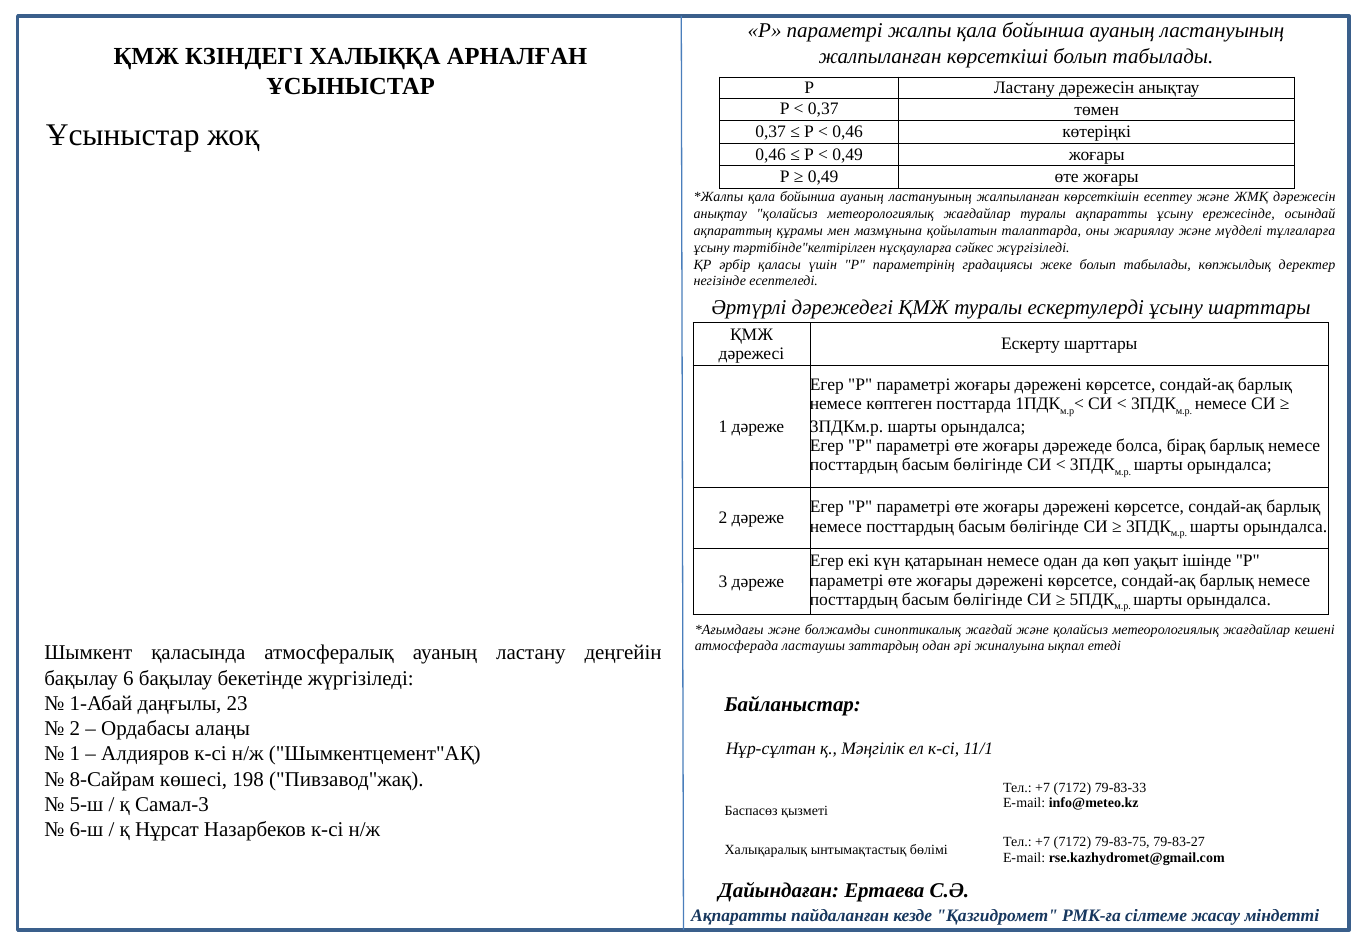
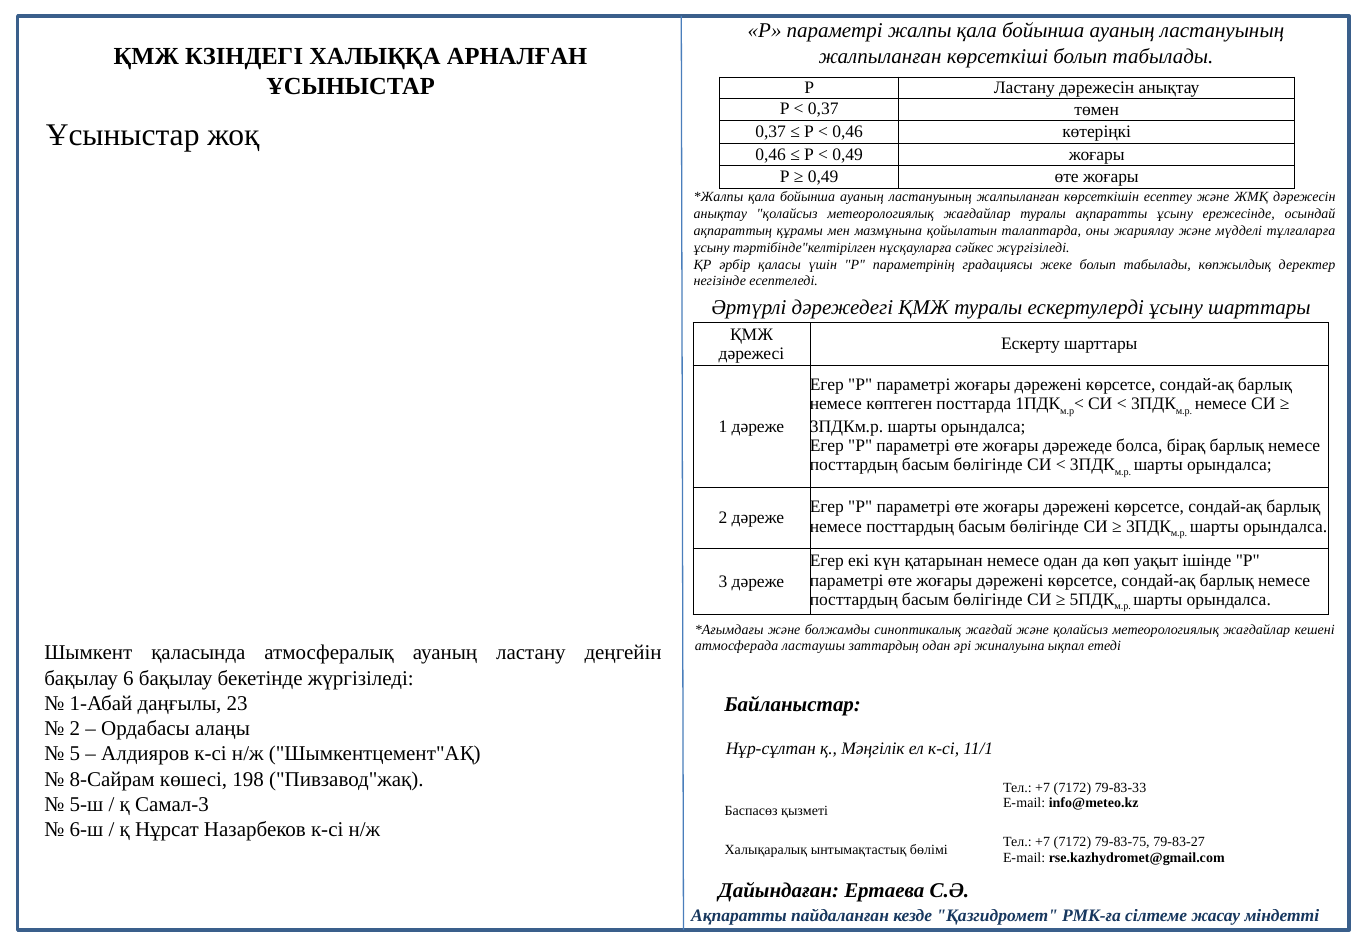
1: 1 -> 5 (75, 754)
